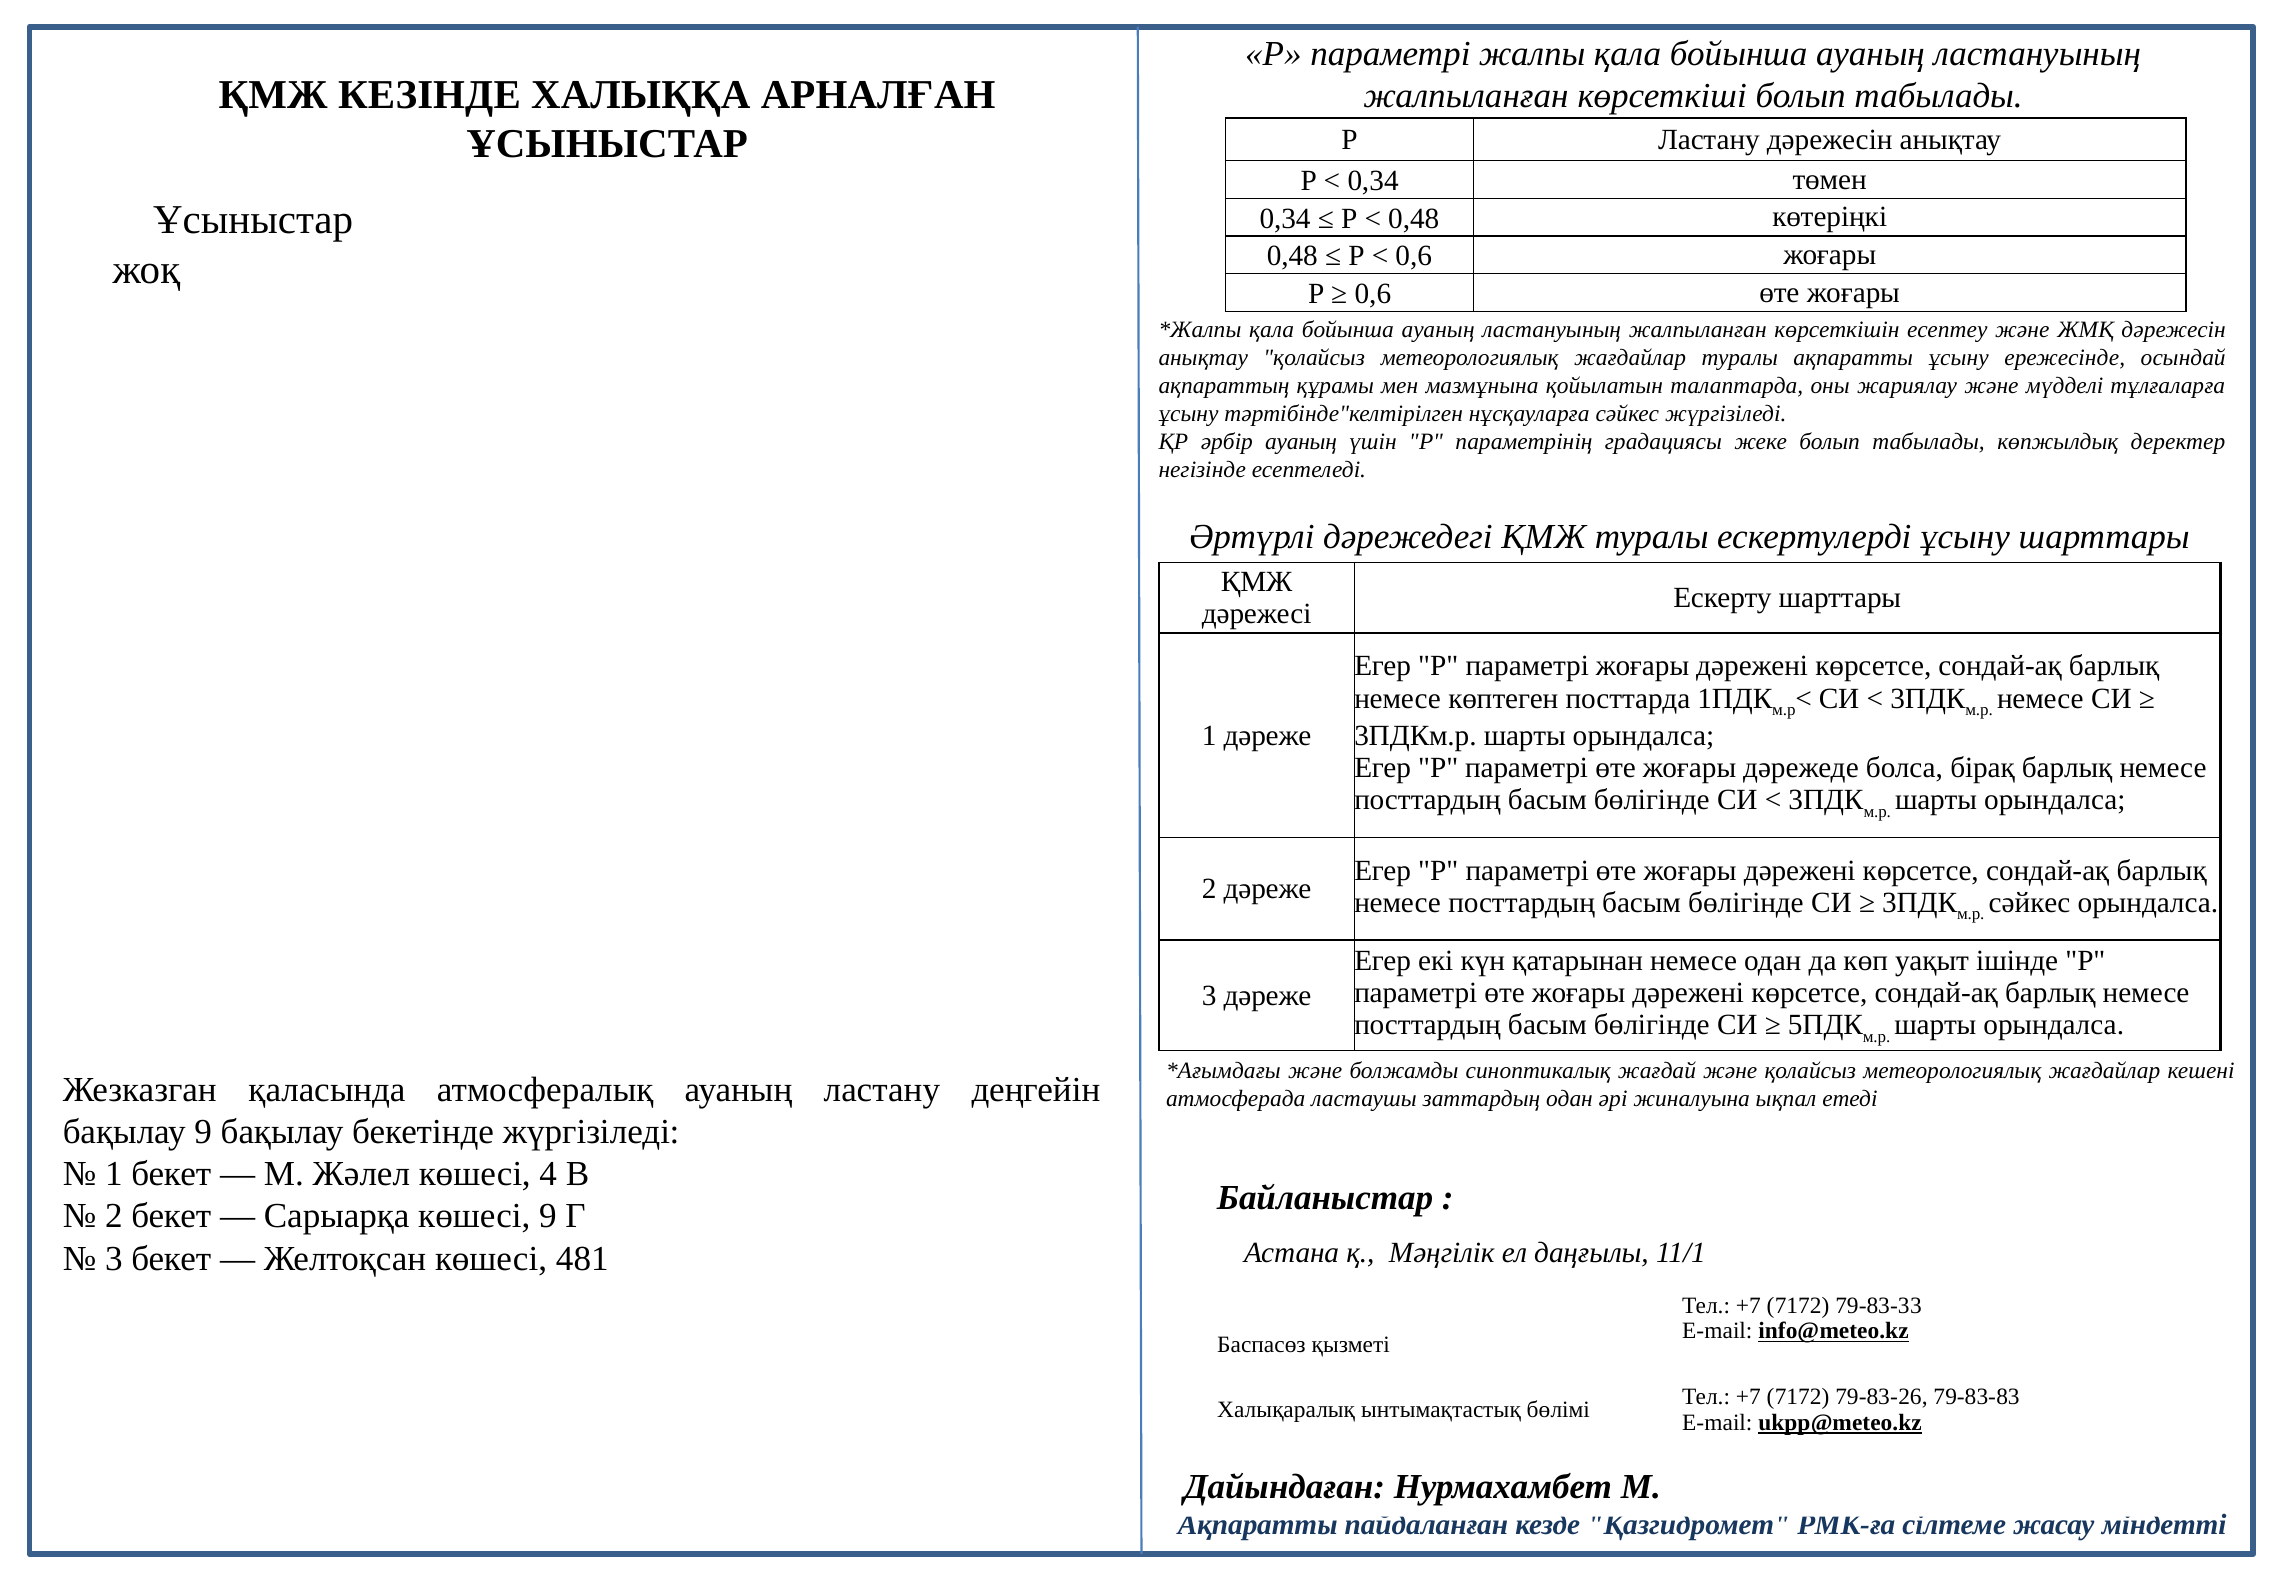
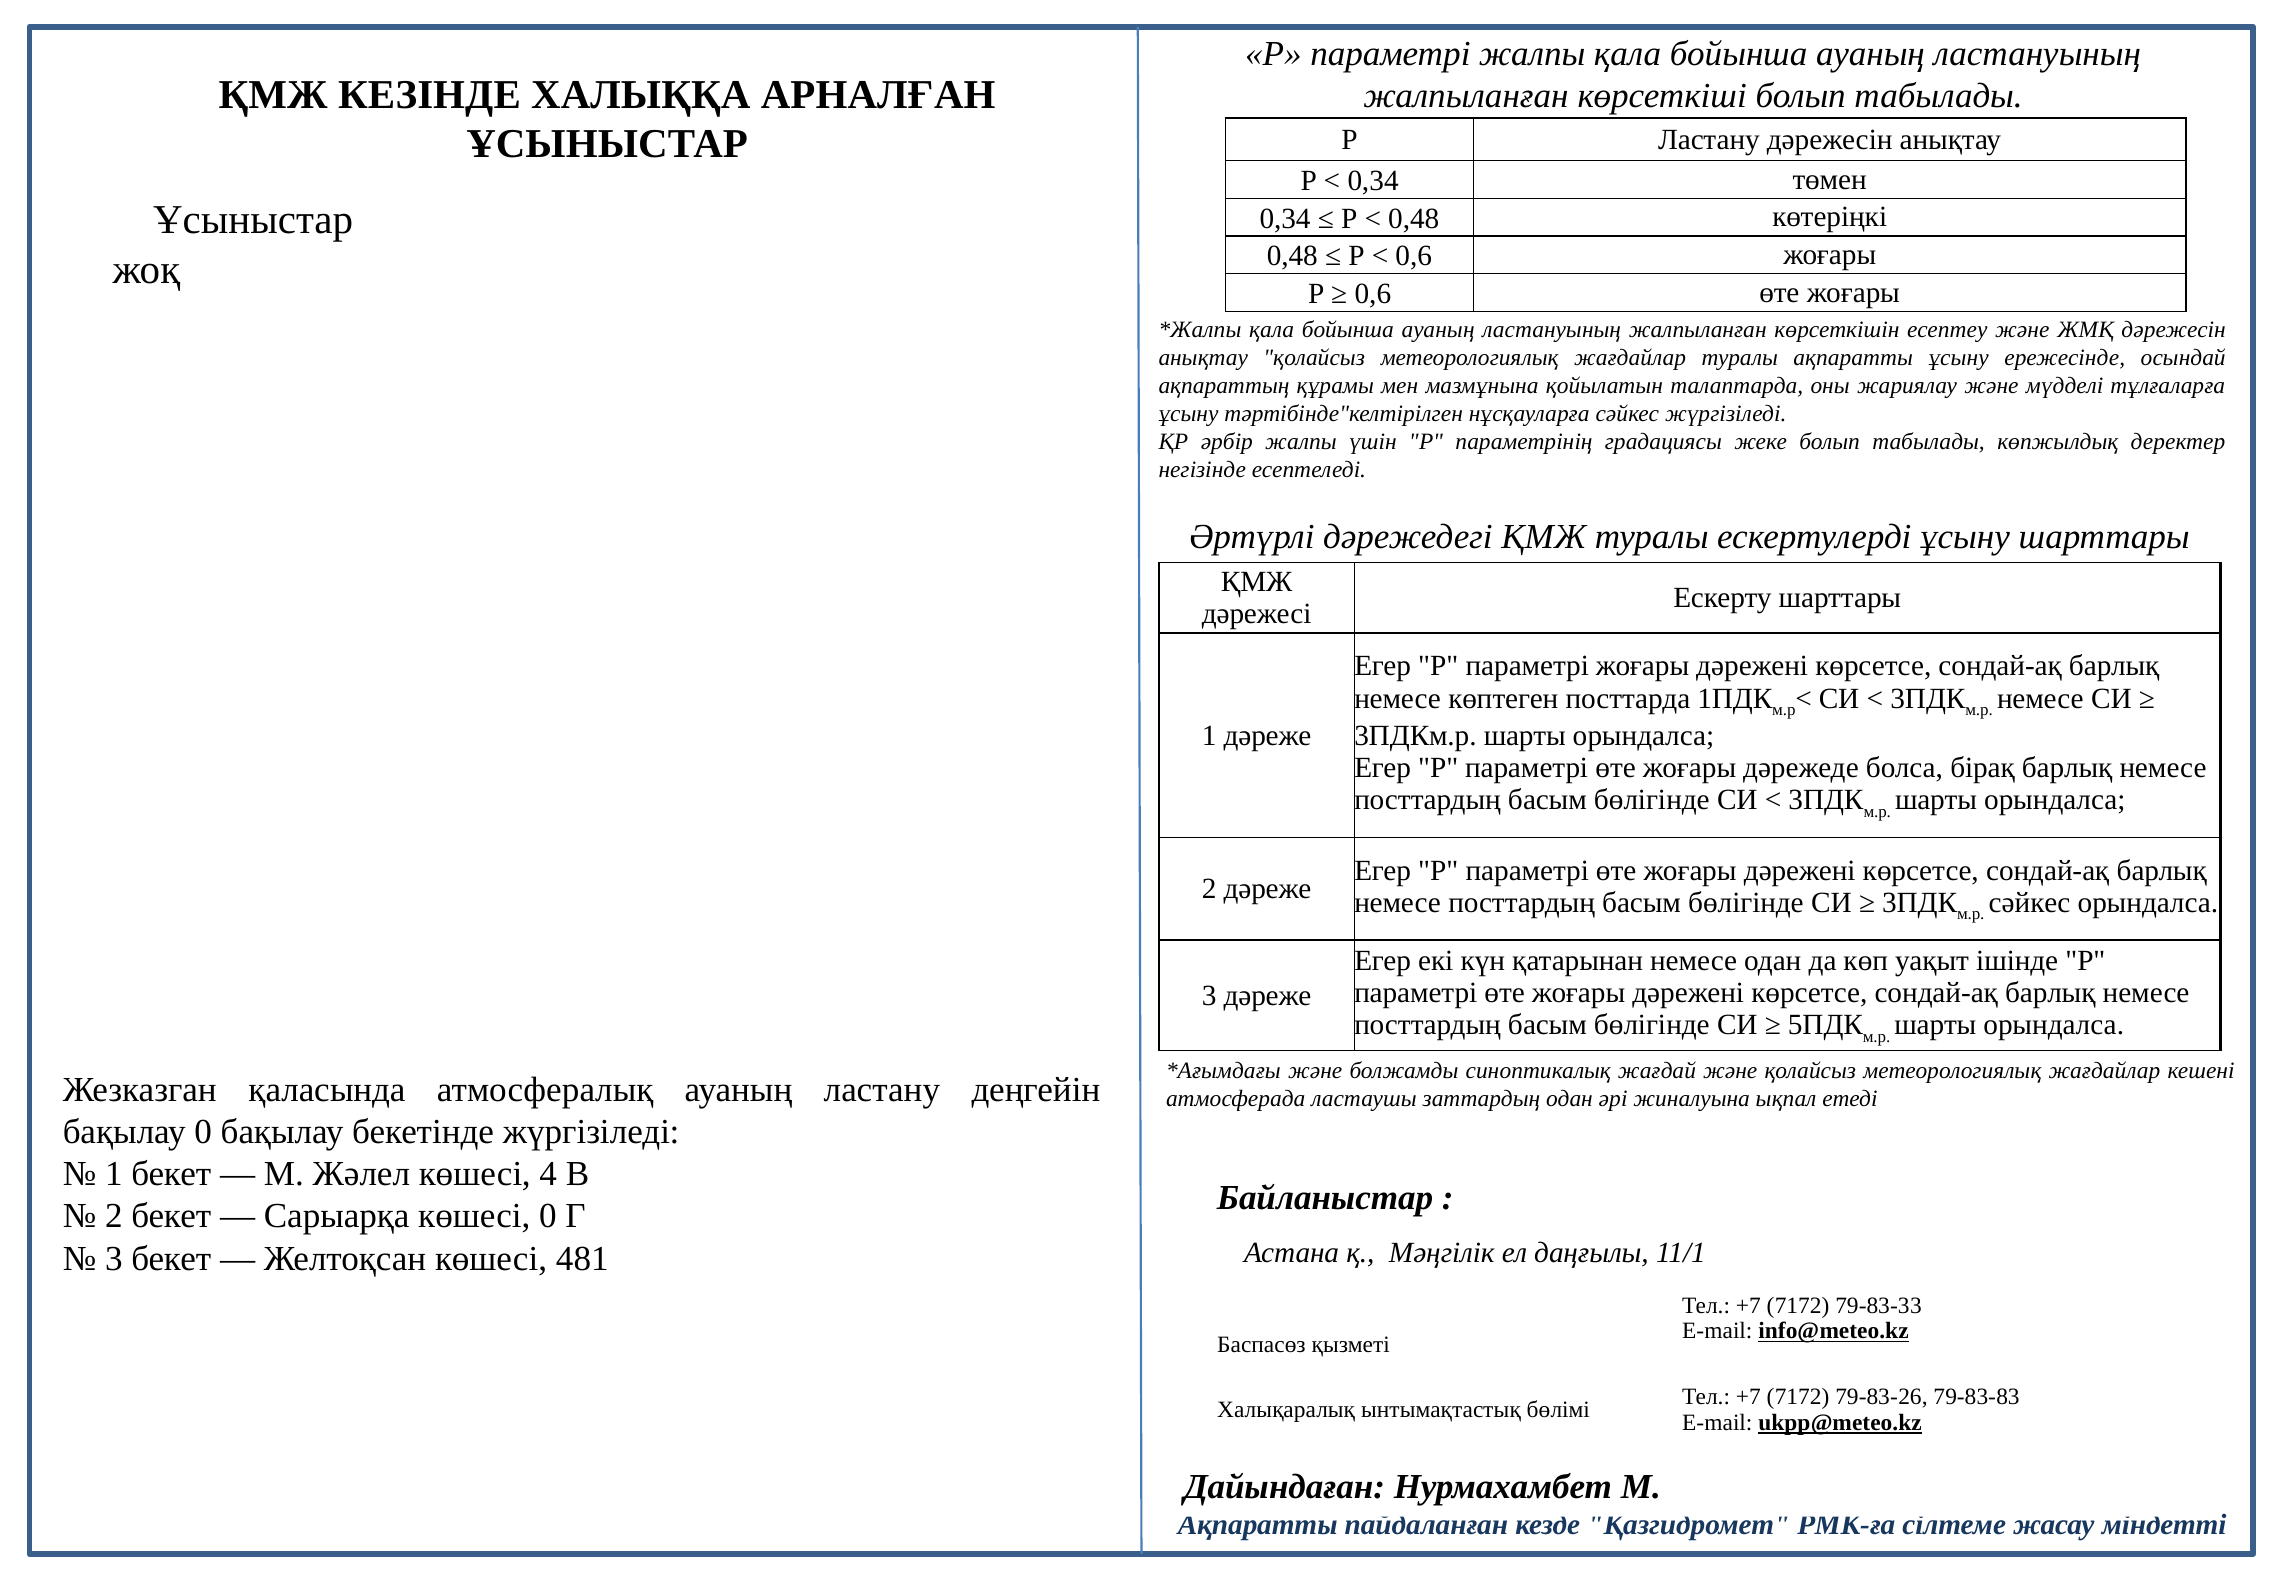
әрбір ауаның: ауаның -> жалпы (1301, 442)
бақылау 9: 9 -> 0 (203, 1132)
көшесі 9: 9 -> 0 (548, 1216)
